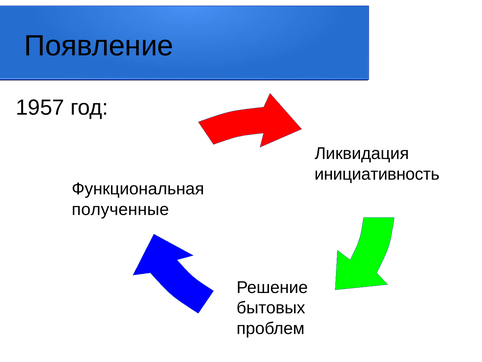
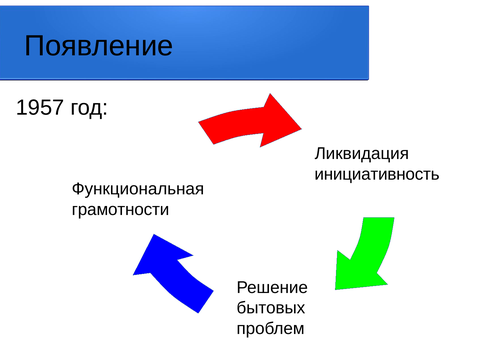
полученные: полученные -> грамотности (120, 209)
